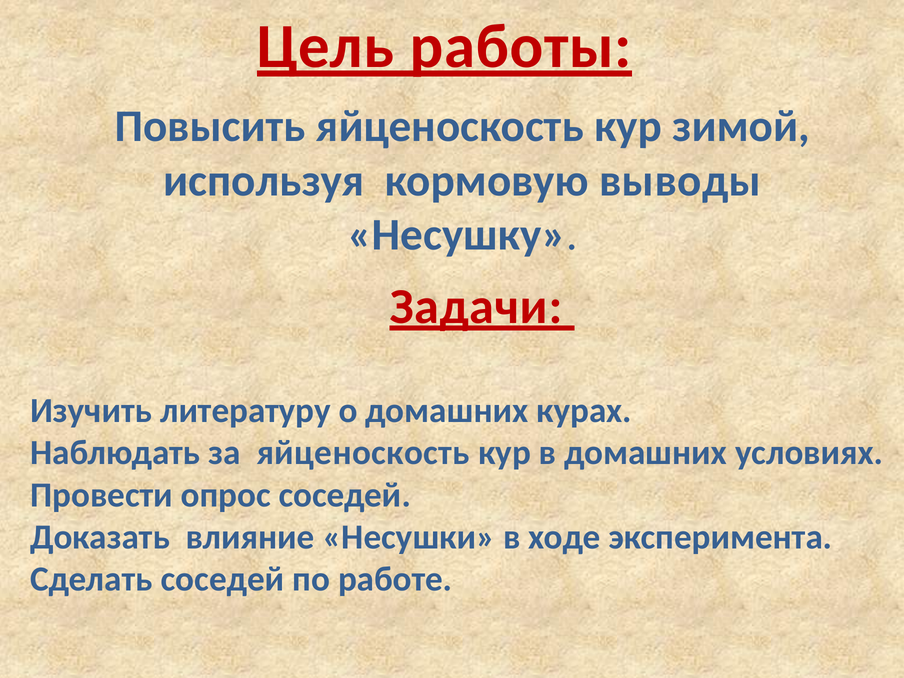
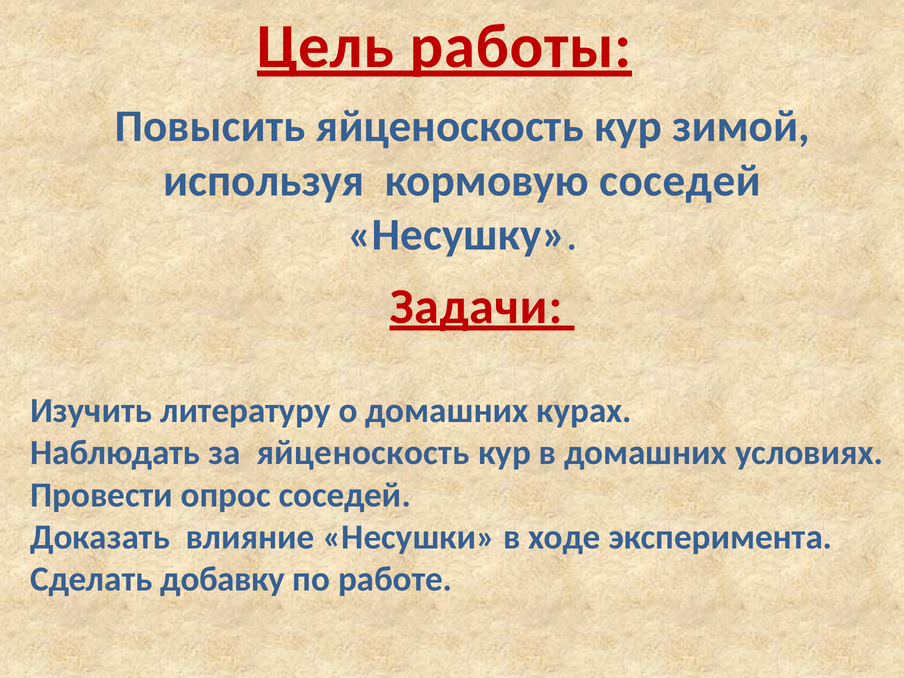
кормовую выводы: выводы -> соседей (680, 181)
Сделать соседей: соседей -> добавку (223, 579)
